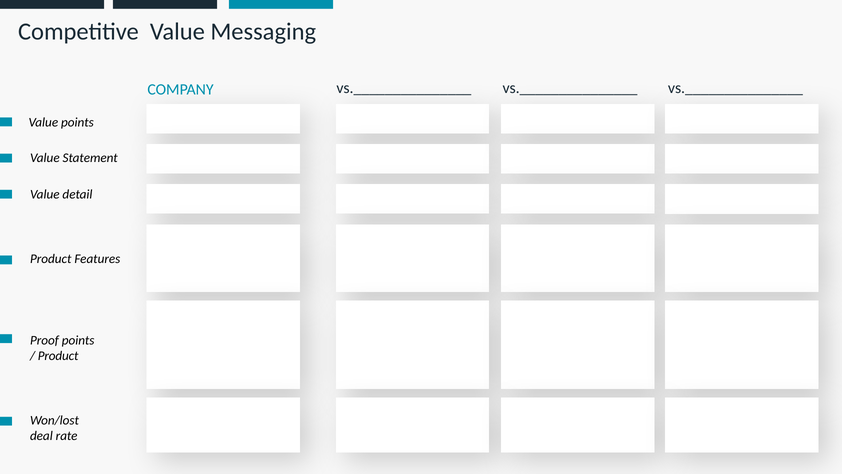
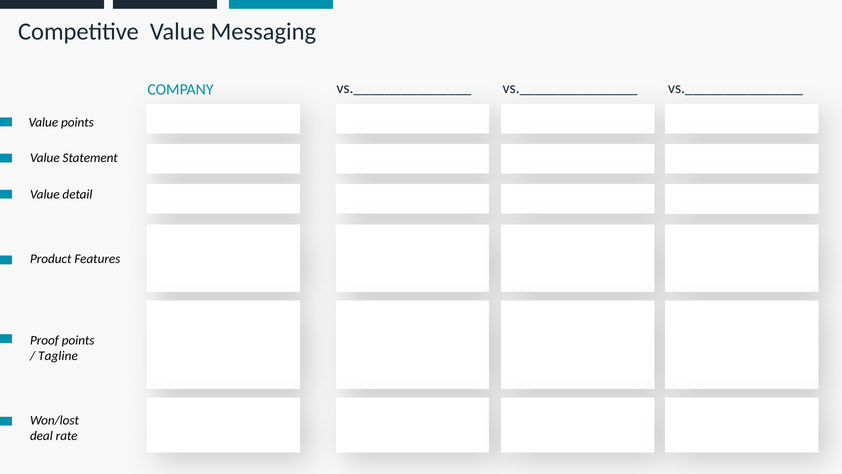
Product: Product -> Tagline (58, 356)
